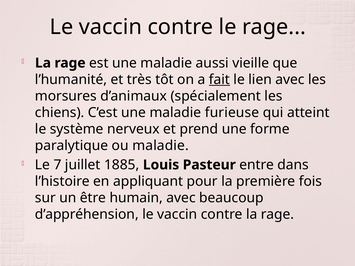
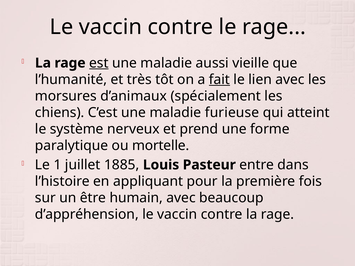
est underline: none -> present (99, 63)
ou maladie: maladie -> mortelle (161, 146)
7: 7 -> 1 (57, 165)
